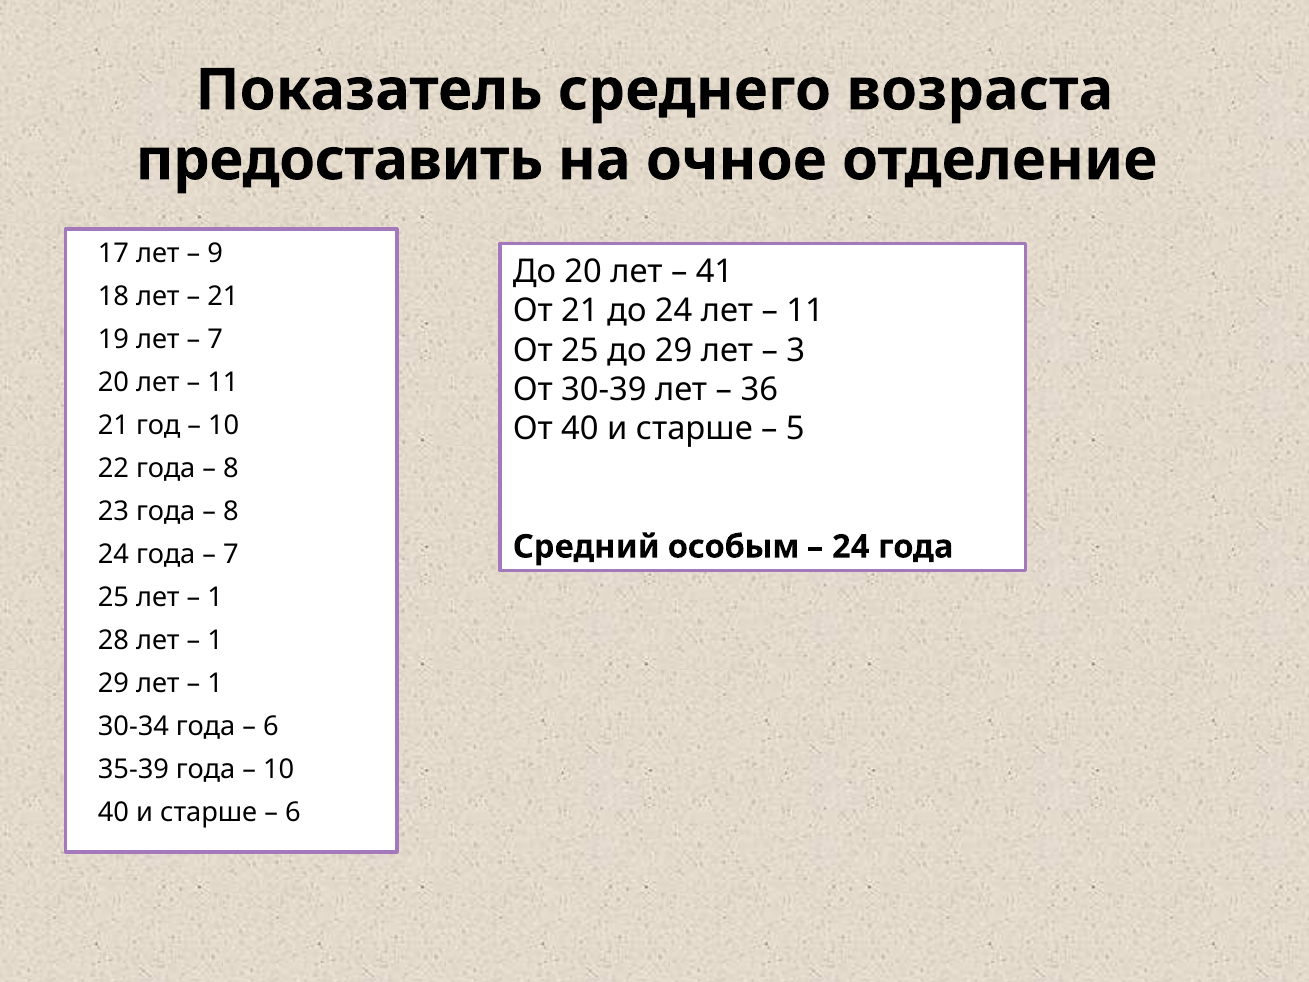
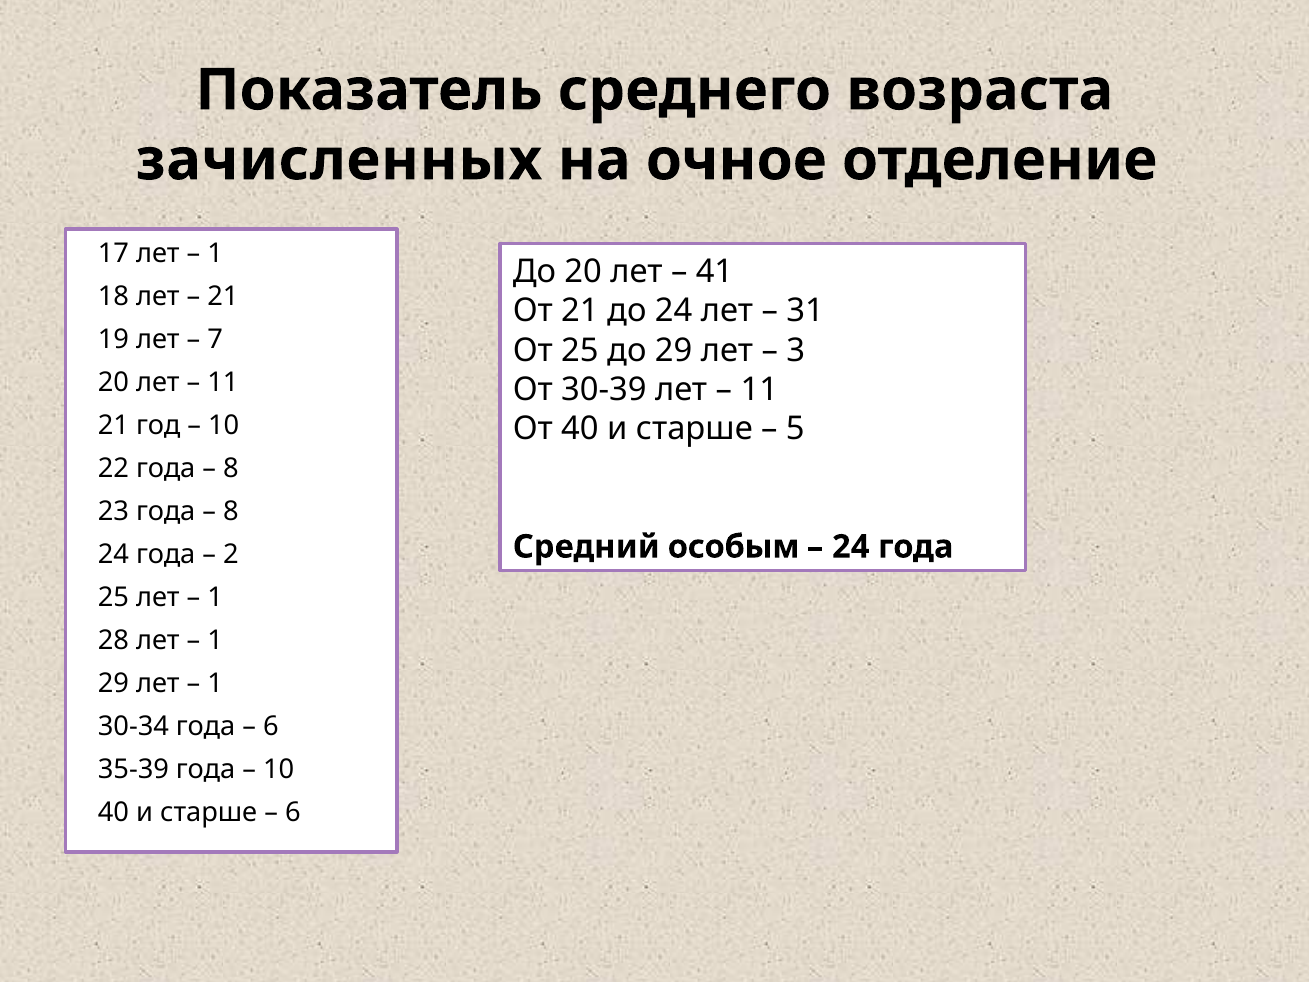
предоставить: предоставить -> зачисленных (339, 160)
9: 9 -> 1 (215, 254)
11: 11 -> 31 (805, 311)
36: 36 -> 11 (759, 390)
7: 7 -> 2 (231, 554)
